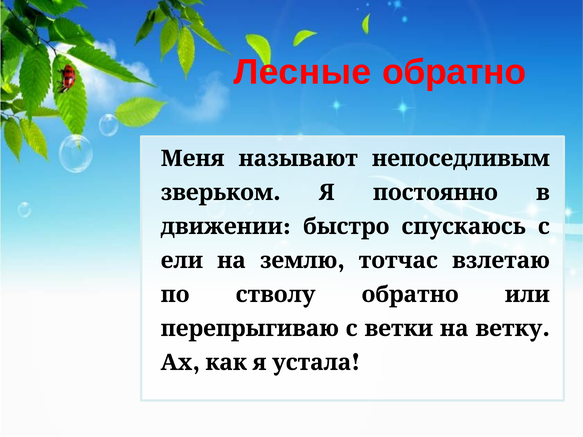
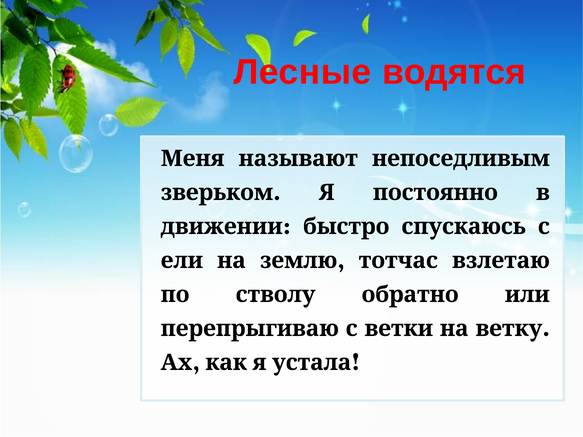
Лесные обратно: обратно -> водятся (454, 72)
